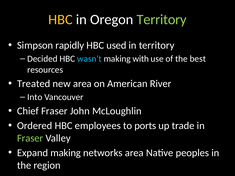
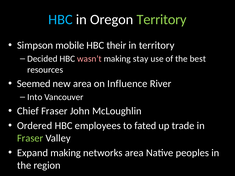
HBC colour: yellow -> light blue (61, 20)
rapidly: rapidly -> mobile (70, 45)
used: used -> their (116, 45)
wasn’t colour: light blue -> pink (89, 59)
with: with -> stay (141, 59)
Treated: Treated -> Seemed (34, 84)
American: American -> Influence (127, 84)
ports: ports -> fated (145, 126)
